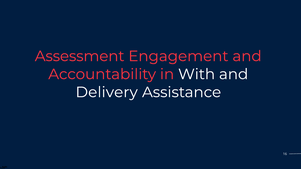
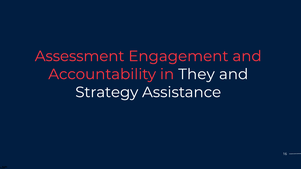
With: With -> They (196, 74)
Delivery: Delivery -> Strategy (107, 92)
